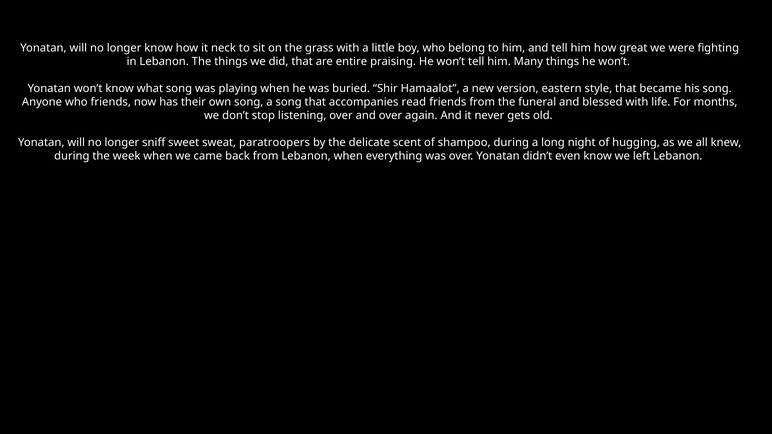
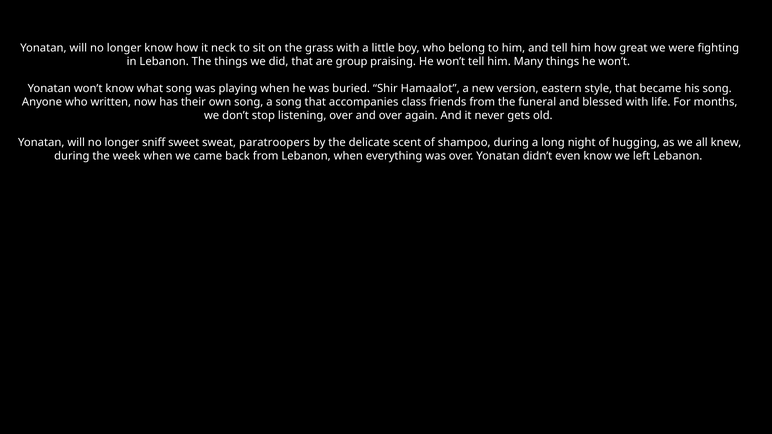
entire: entire -> group (352, 62)
who friends: friends -> written (111, 102)
read: read -> class (414, 102)
